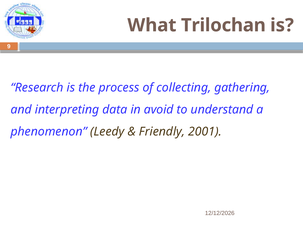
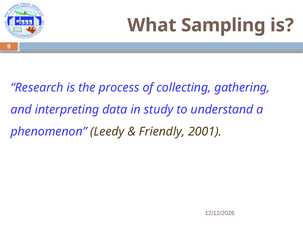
Trilochan: Trilochan -> Sampling (223, 25)
avoid: avoid -> study (159, 110)
